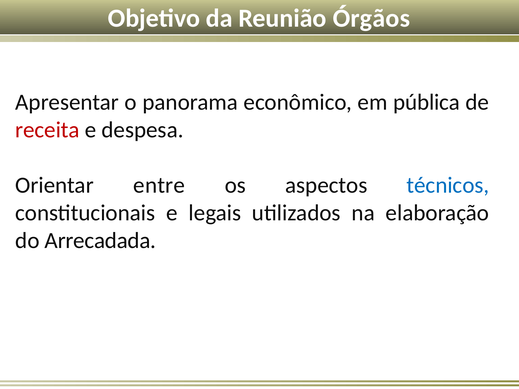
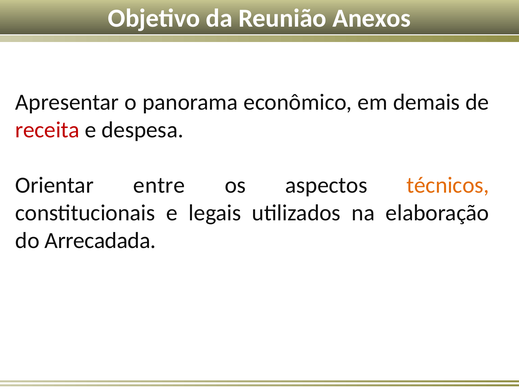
Órgãos: Órgãos -> Anexos (372, 18)
pública: pública -> demais (427, 102)
técnicos colour: blue -> orange (448, 185)
